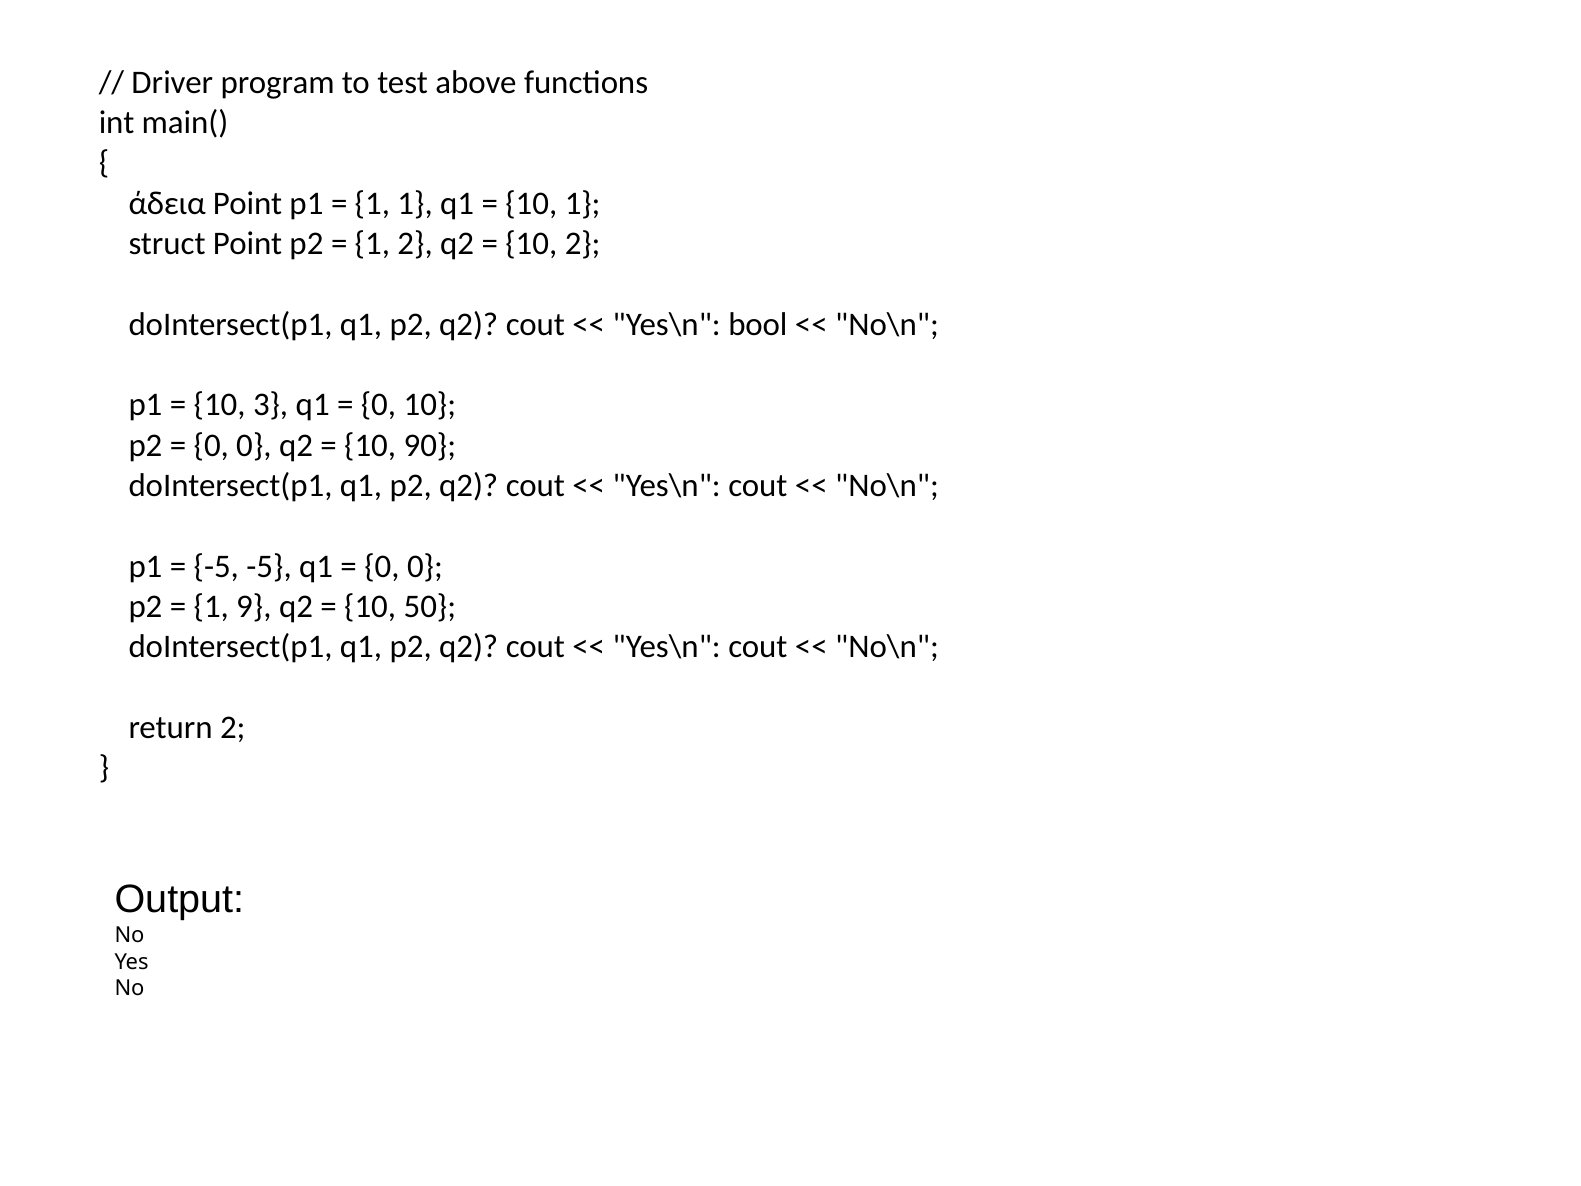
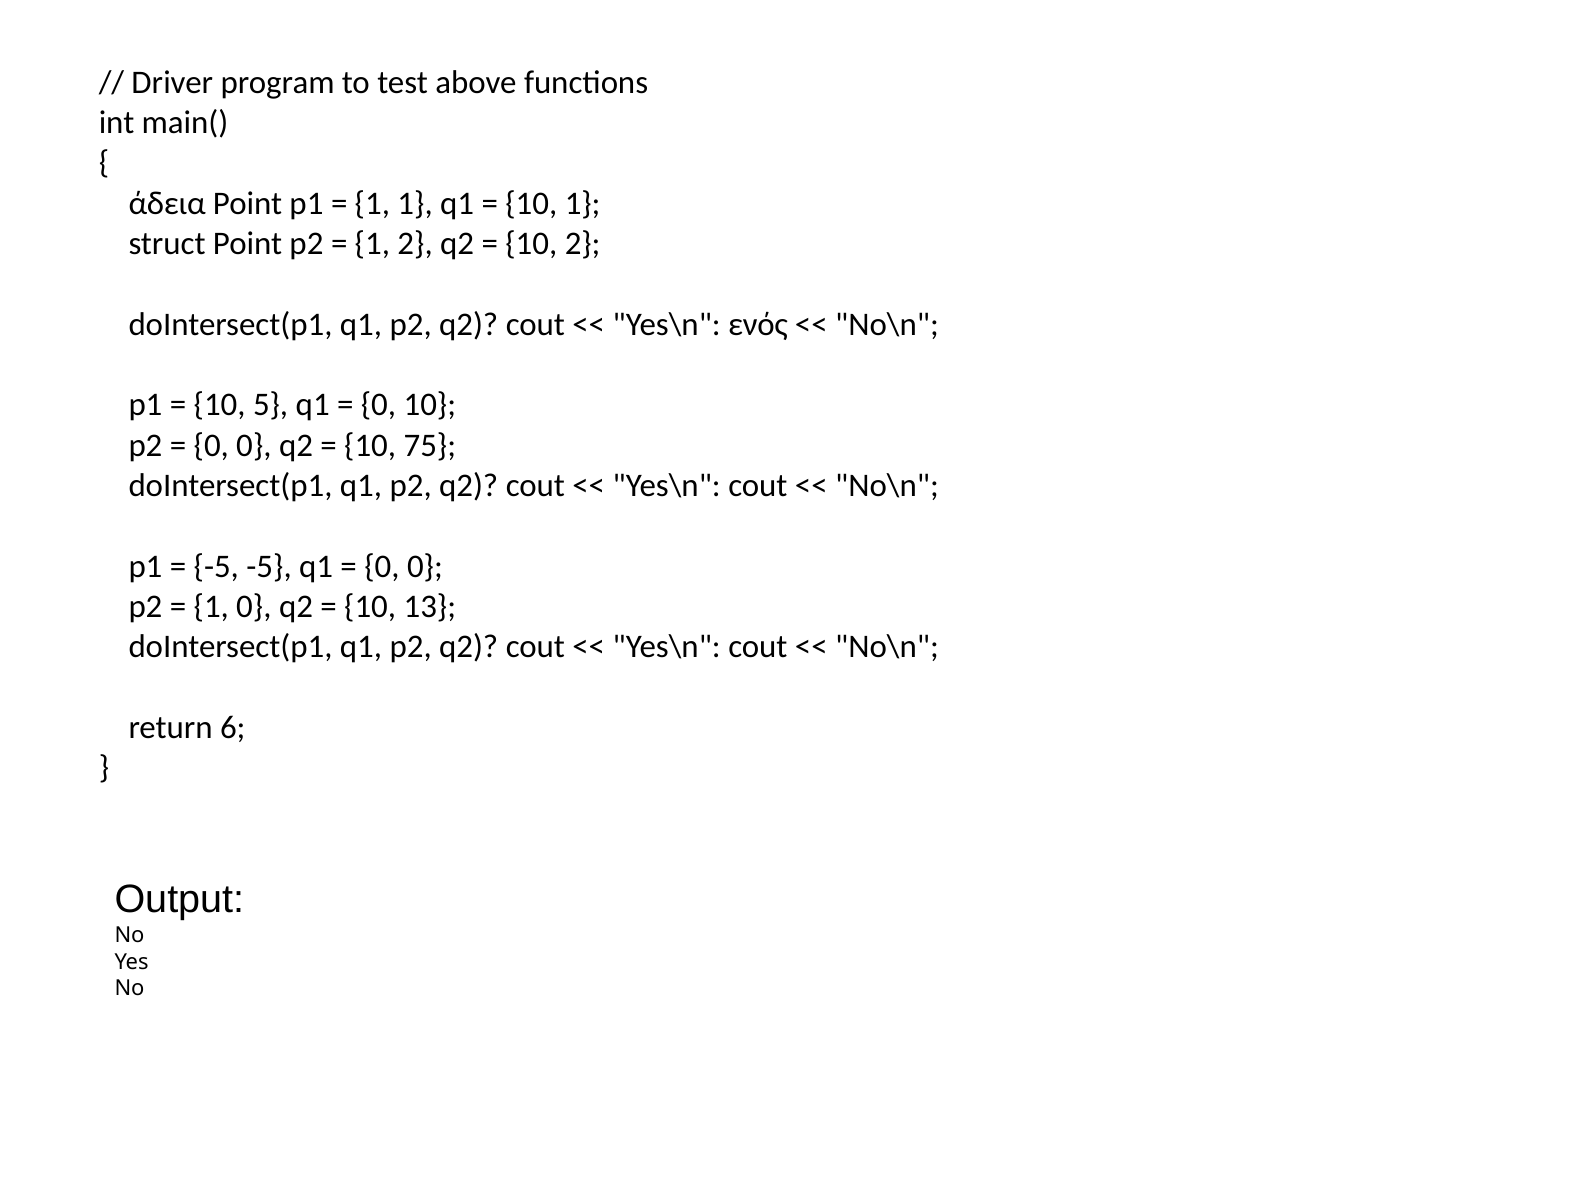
bool: bool -> ενός (758, 324)
3: 3 -> 5 (271, 405)
90: 90 -> 75 (430, 445)
1 9: 9 -> 0 (254, 607)
50: 50 -> 13 (430, 607)
return 2: 2 -> 6 (233, 728)
